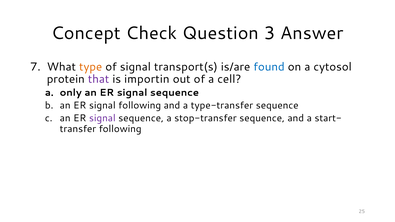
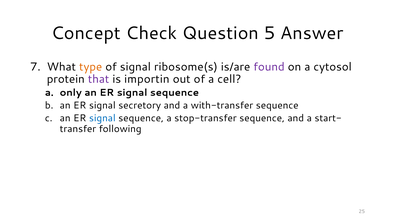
3: 3 -> 5 (270, 33)
transport(s: transport(s -> ribosome(s (186, 67)
found colour: blue -> purple (269, 67)
signal following: following -> secretory (140, 106)
type-transfer: type-transfer -> with-transfer (222, 106)
signal colour: purple -> blue (102, 118)
